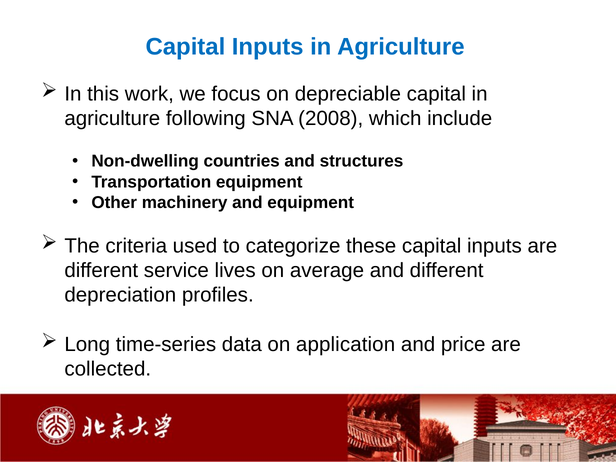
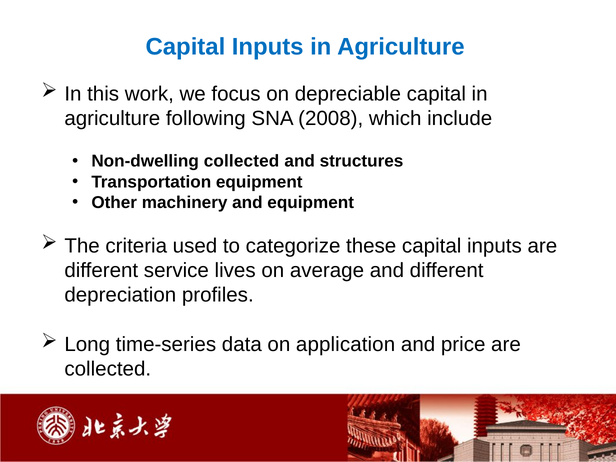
Non-dwelling countries: countries -> collected (242, 161)
